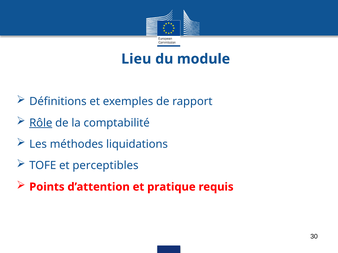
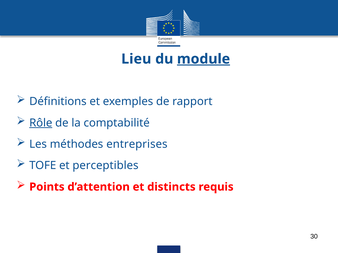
module underline: none -> present (204, 59)
liquidations: liquidations -> entreprises (137, 144)
pratique: pratique -> distincts (171, 187)
